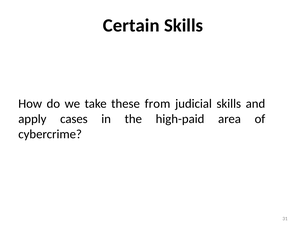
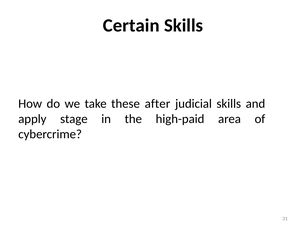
from: from -> after (158, 104)
cases: cases -> stage (74, 119)
